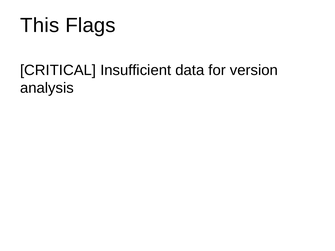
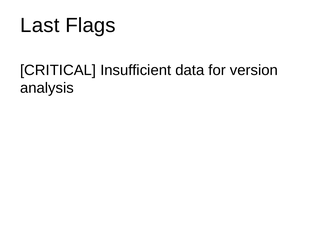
This: This -> Last (40, 25)
